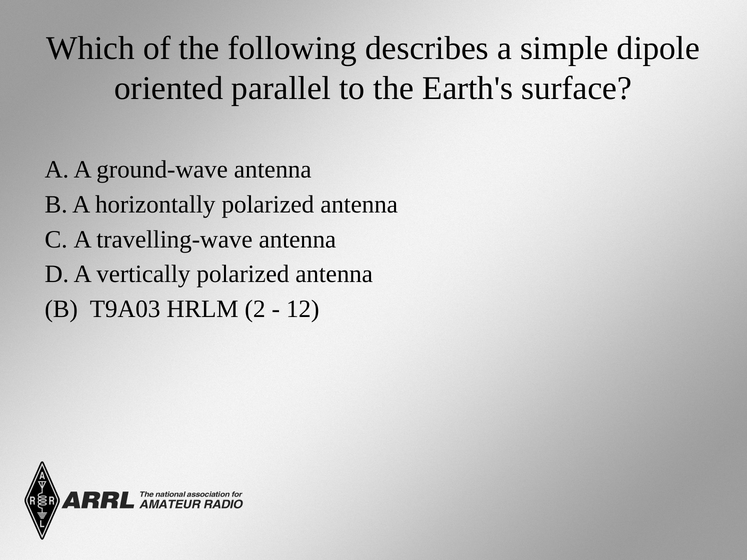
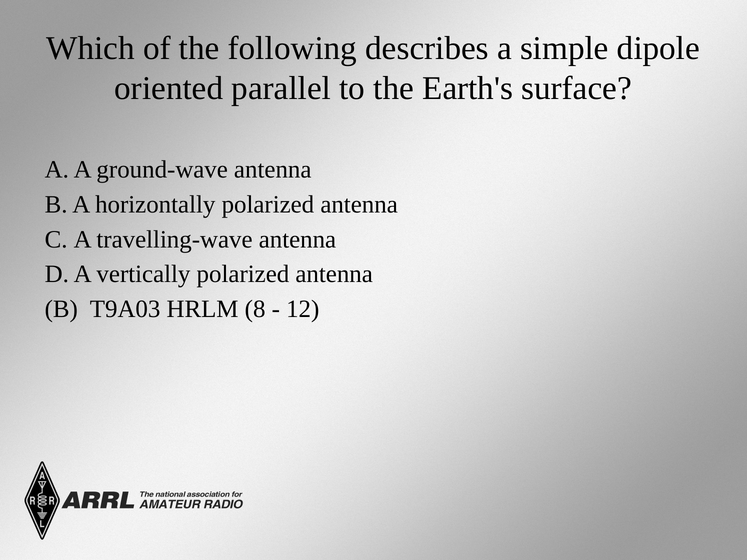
2: 2 -> 8 (255, 309)
